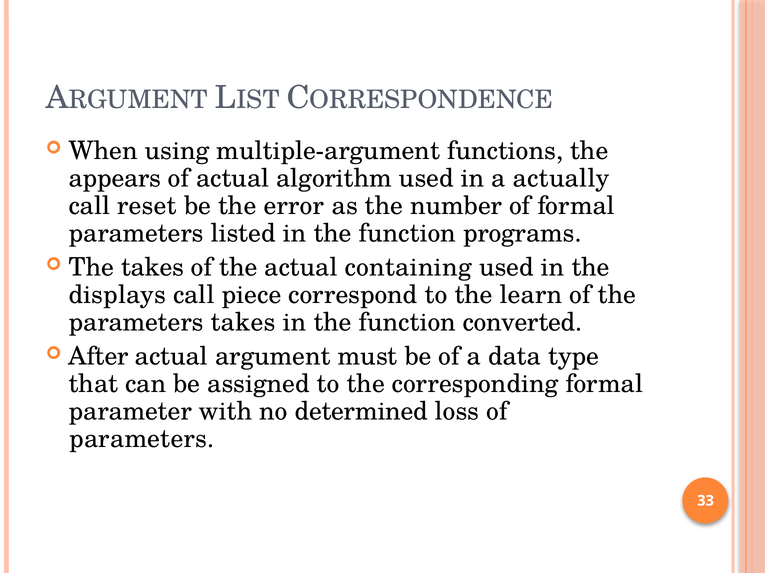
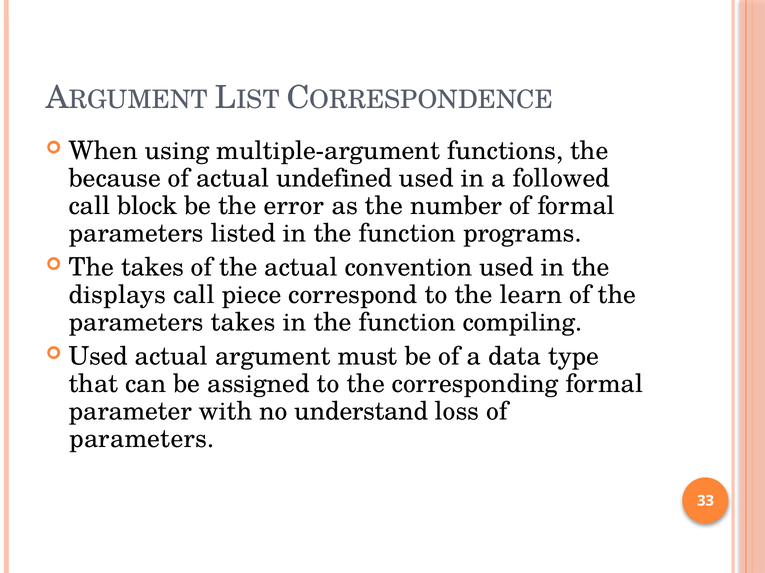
appears: appears -> because (115, 179)
algorithm: algorithm -> undefined (334, 179)
actually: actually -> followed (561, 179)
reset: reset -> block (147, 206)
containing: containing -> convention (408, 268)
converted: converted -> compiling (522, 323)
After: After -> Used (98, 357)
determined: determined -> understand (361, 412)
